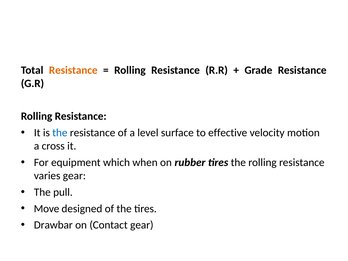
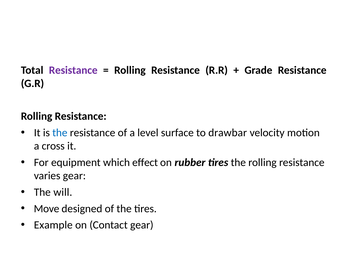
Resistance colour: orange -> purple (73, 70)
effective: effective -> drawbar (228, 133)
when: when -> effect (145, 162)
pull: pull -> will (63, 192)
Drawbar: Drawbar -> Example (53, 225)
